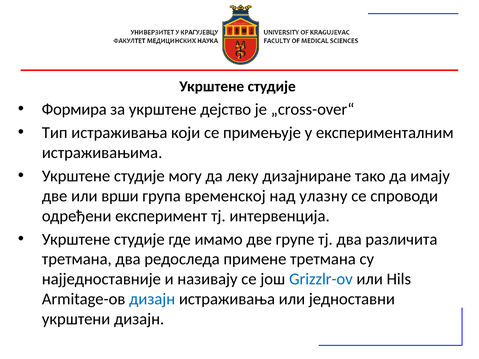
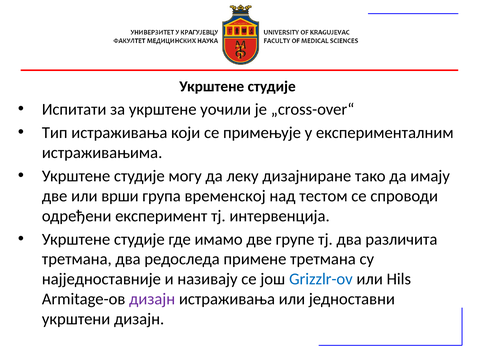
Формира: Формира -> Испитати (74, 109)
дејство: дејство -> уочили (226, 109)
улазну: улазну -> тестом (323, 196)
дизајн colour: blue -> purple (152, 299)
